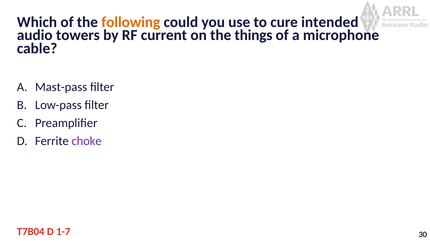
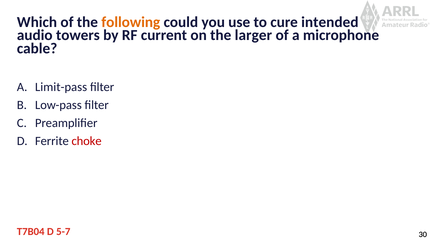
things: things -> larger (253, 35)
Mast-pass: Mast-pass -> Limit-pass (61, 87)
choke colour: purple -> red (87, 141)
1-7: 1-7 -> 5-7 (63, 232)
